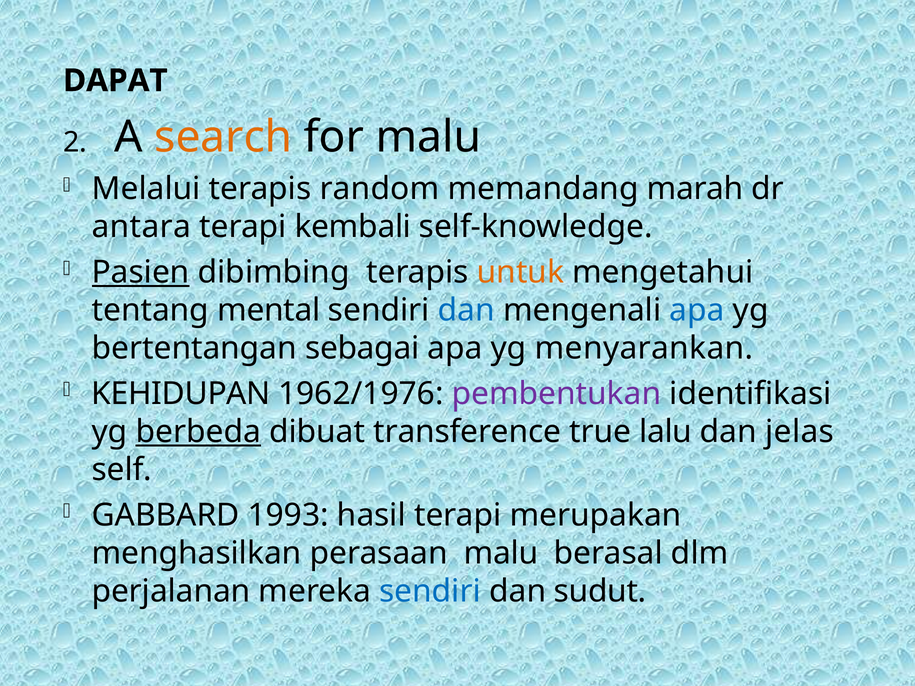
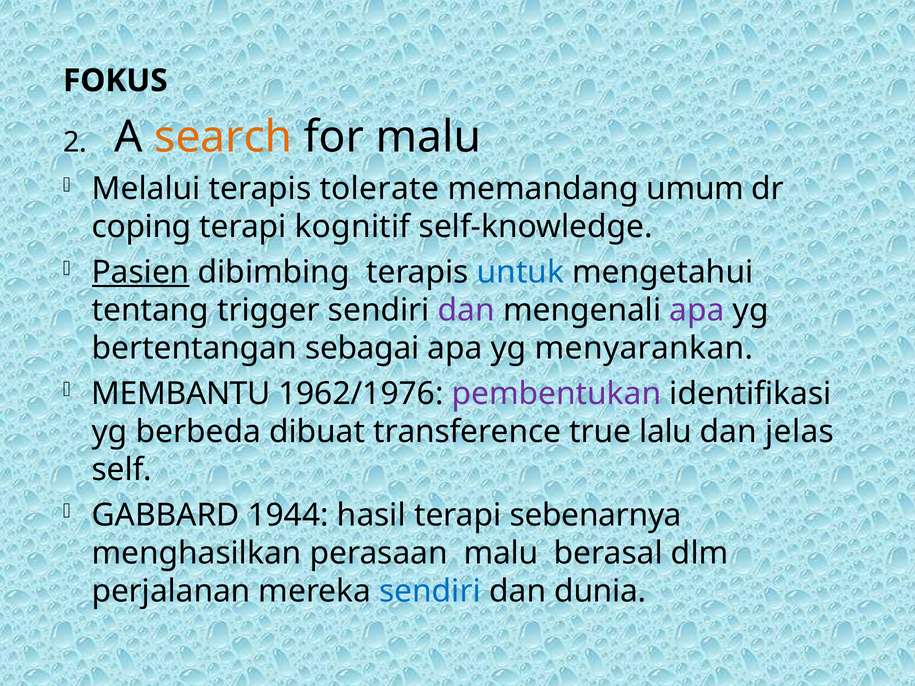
DAPAT: DAPAT -> FOKUS (115, 81)
random: random -> tolerate (379, 189)
marah: marah -> umum (695, 189)
antara: antara -> coping (142, 227)
kembali: kembali -> kognitif (353, 227)
untuk colour: orange -> blue (520, 272)
mental: mental -> trigger (269, 310)
dan colour: blue -> purple (466, 310)
apa colour: blue -> purple (697, 310)
KEHIDUPAN: KEHIDUPAN -> MEMBANTU (181, 394)
berbeda underline: present -> none (198, 432)
1993: 1993 -> 1944 (288, 515)
merupakan: merupakan -> sebenarnya (596, 515)
sudut: sudut -> dunia (600, 592)
